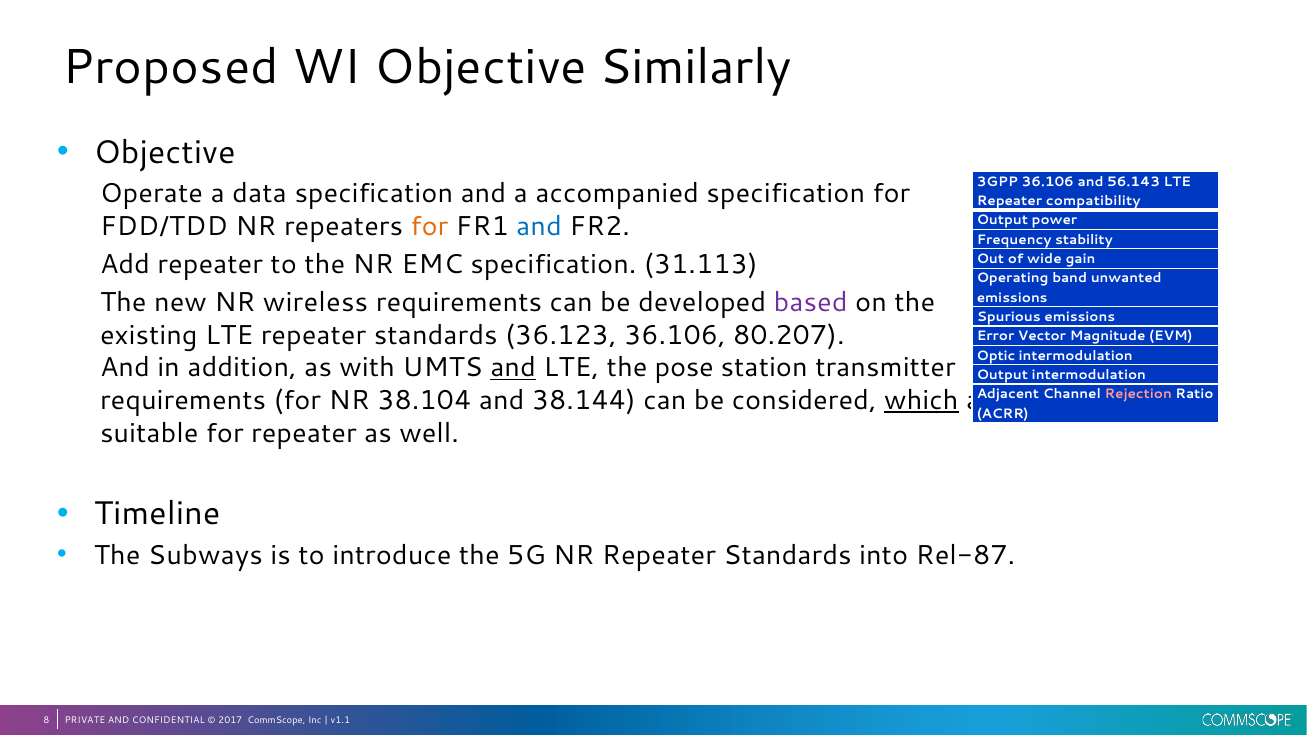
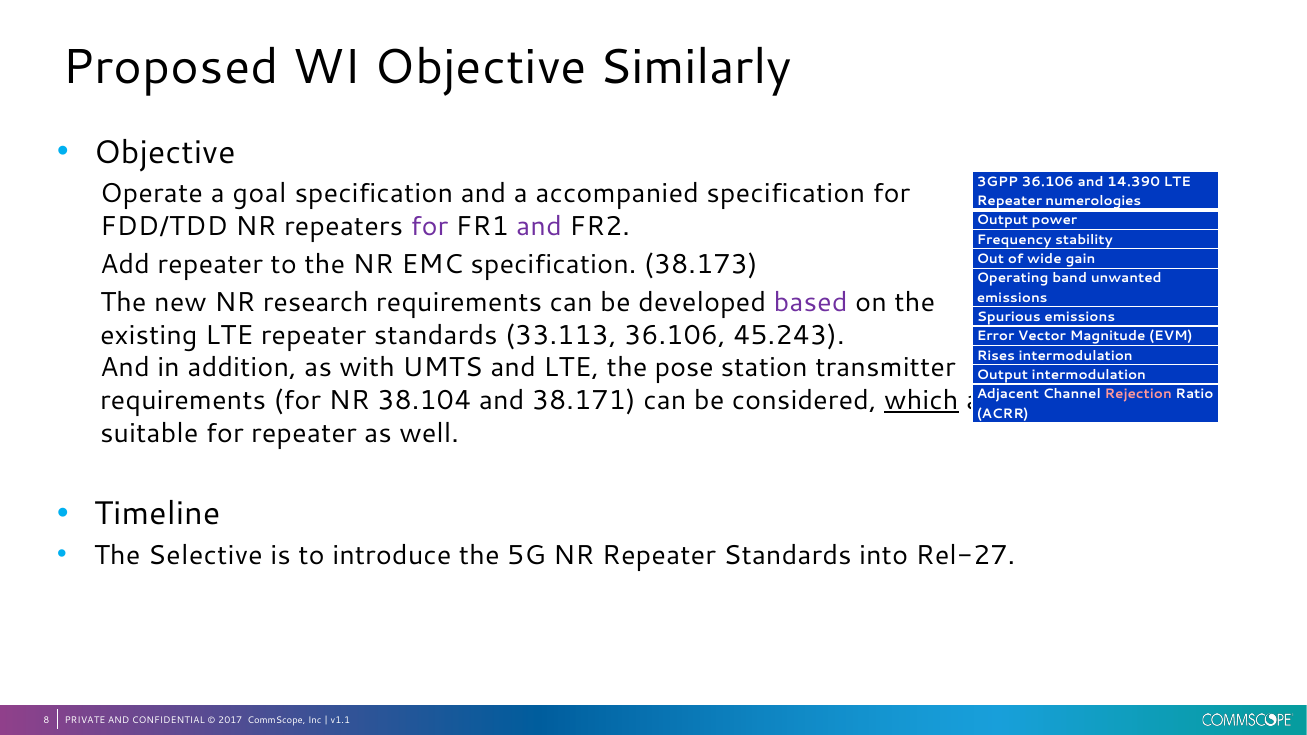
56.143: 56.143 -> 14.390 (1134, 182)
data: data -> goal (259, 194)
compatibility: compatibility -> numerologies (1093, 201)
for colour: orange -> purple (429, 226)
and colour: blue -> purple (539, 226)
31.113: 31.113 -> 38.173 (701, 264)
wireless: wireless -> research (316, 303)
36.123: 36.123 -> 33.113 (561, 335)
80.207: 80.207 -> 45.243 (789, 335)
Optic: Optic -> Rises (996, 356)
and underline: present -> none (513, 368)
38.144: 38.144 -> 38.171 (584, 401)
Subways: Subways -> Selective (205, 555)
Rel-87: Rel-87 -> Rel-27 (965, 555)
